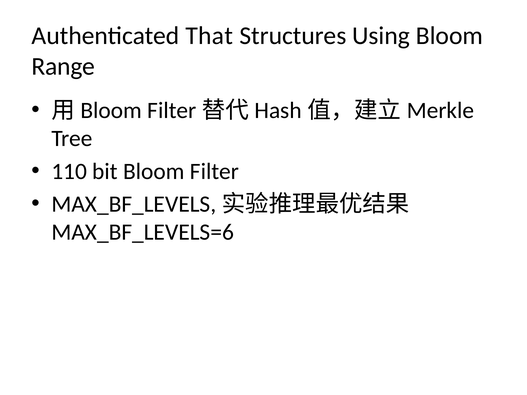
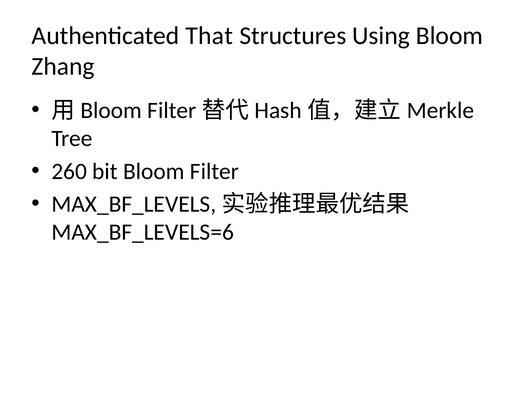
Range: Range -> Zhang (63, 66)
110: 110 -> 260 (69, 171)
